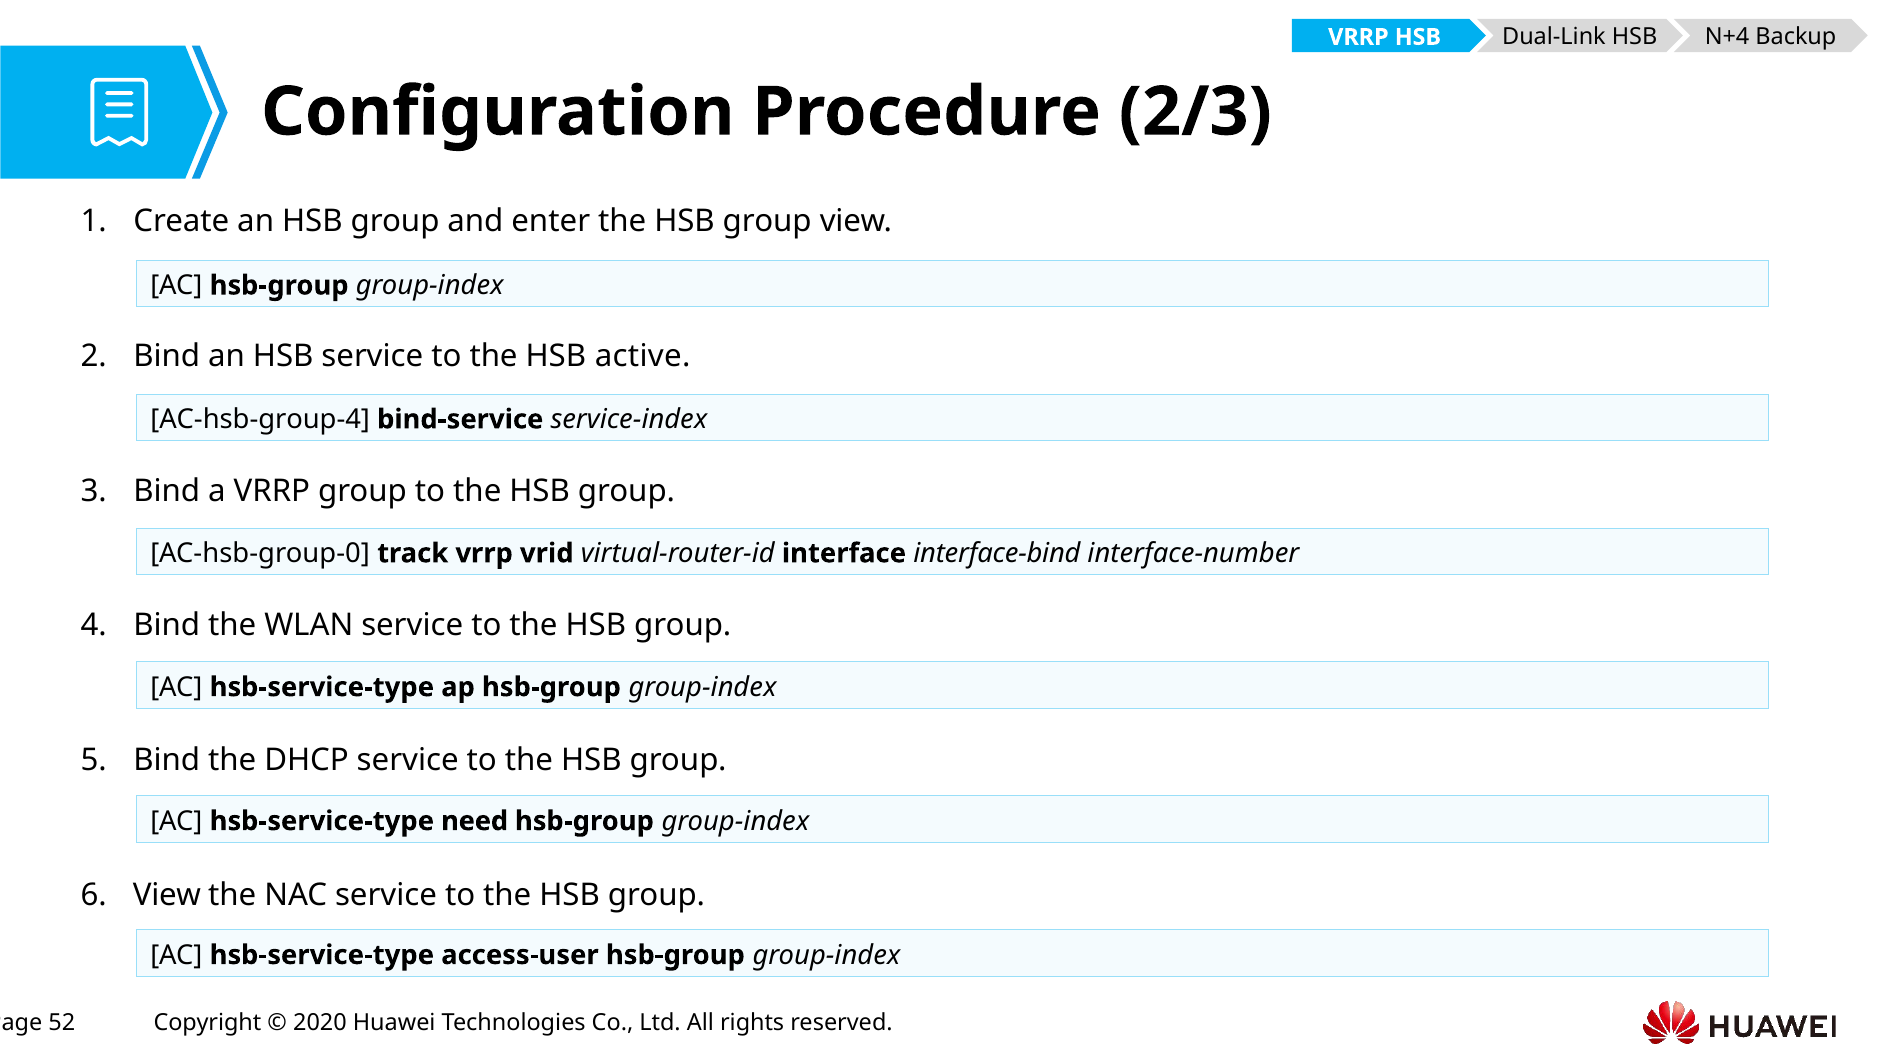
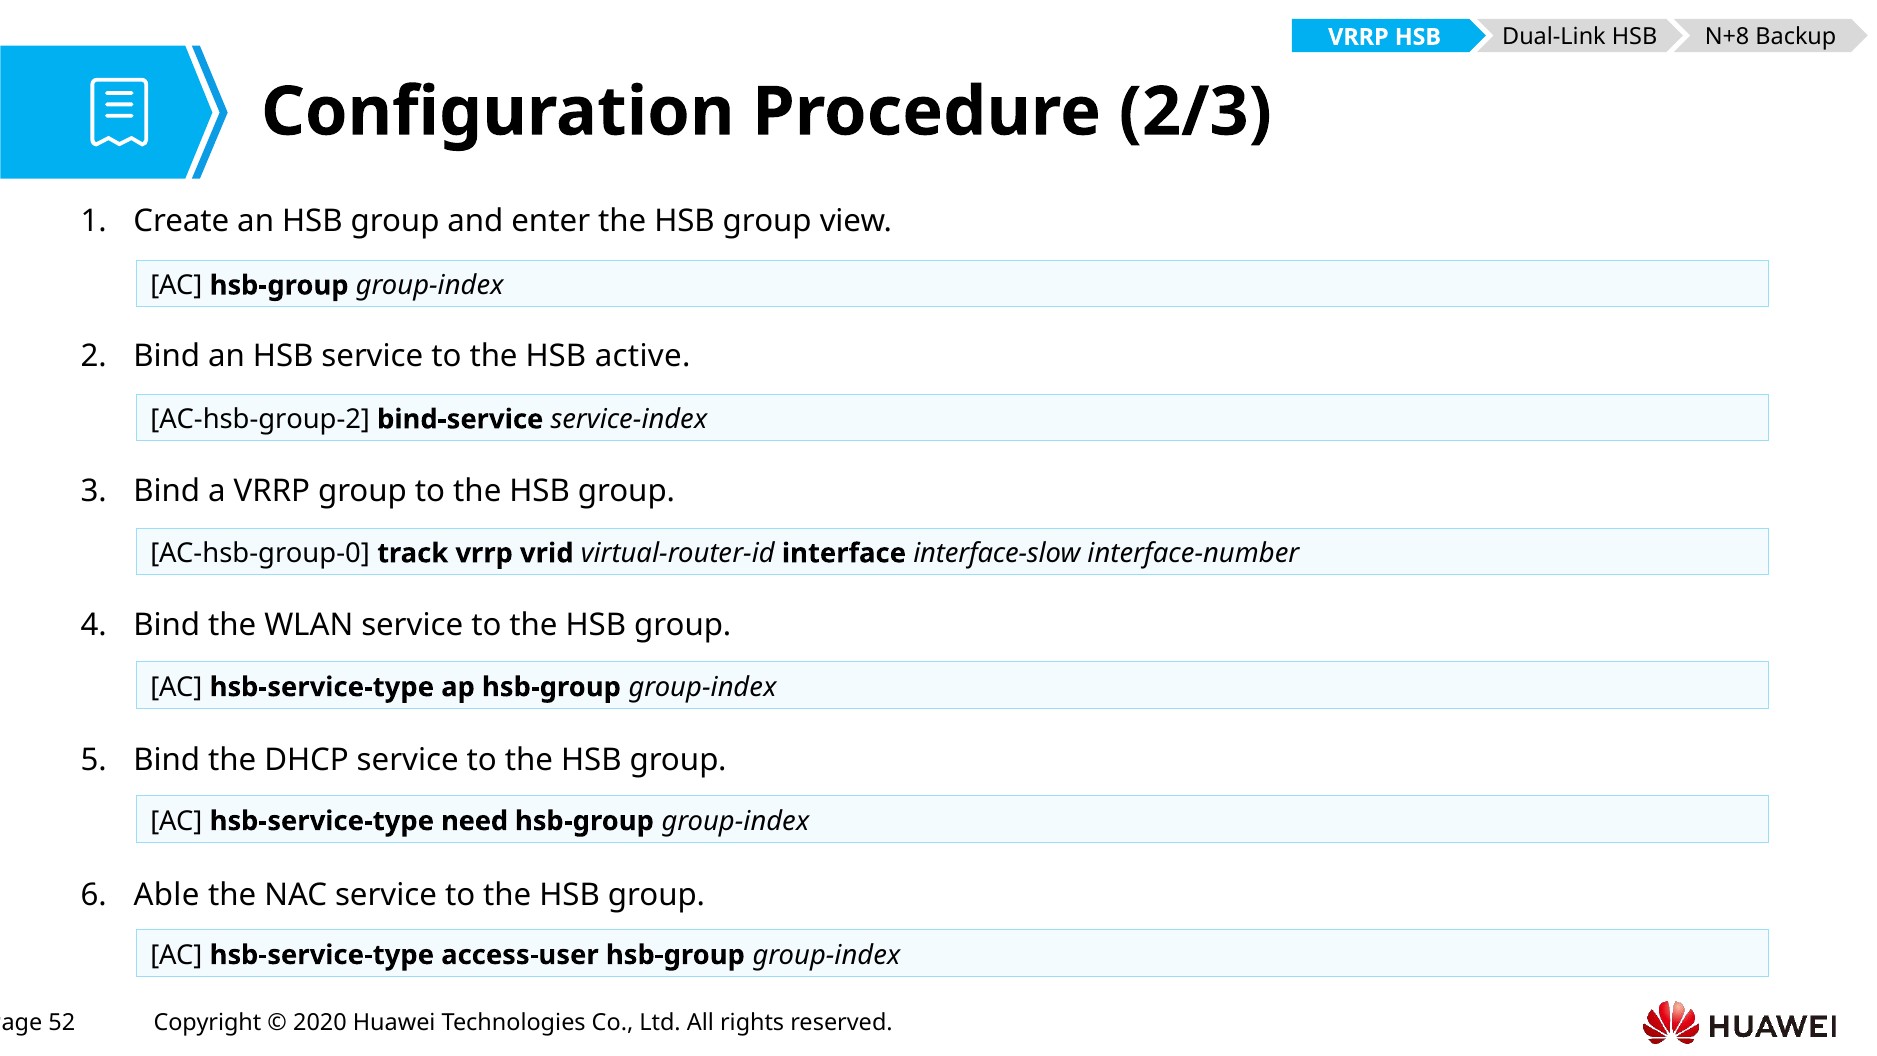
N+4: N+4 -> N+8 (1727, 37)
AC-hsb-group-4: AC-hsb-group-4 -> AC-hsb-group-2 (260, 419)
interface-bind: interface-bind -> interface-slow (997, 553)
View: View -> Able (167, 895)
